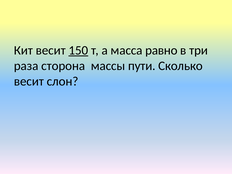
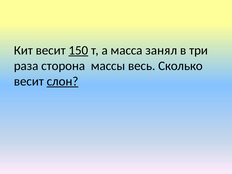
равно: равно -> занял (161, 50)
пути: пути -> весь (142, 66)
слон underline: none -> present (63, 81)
